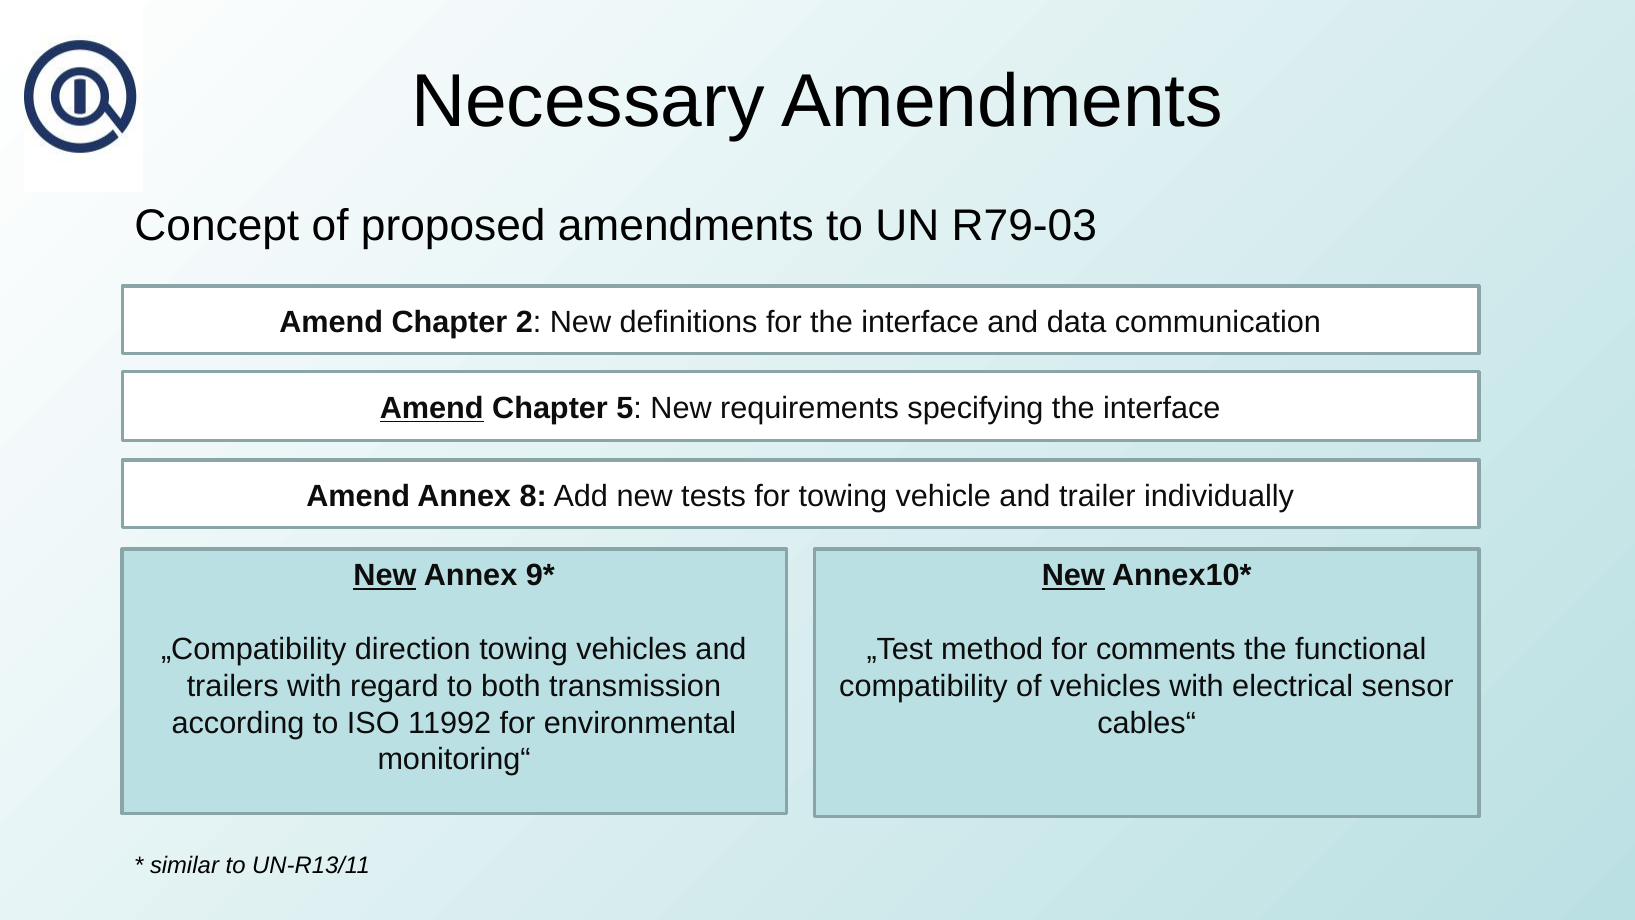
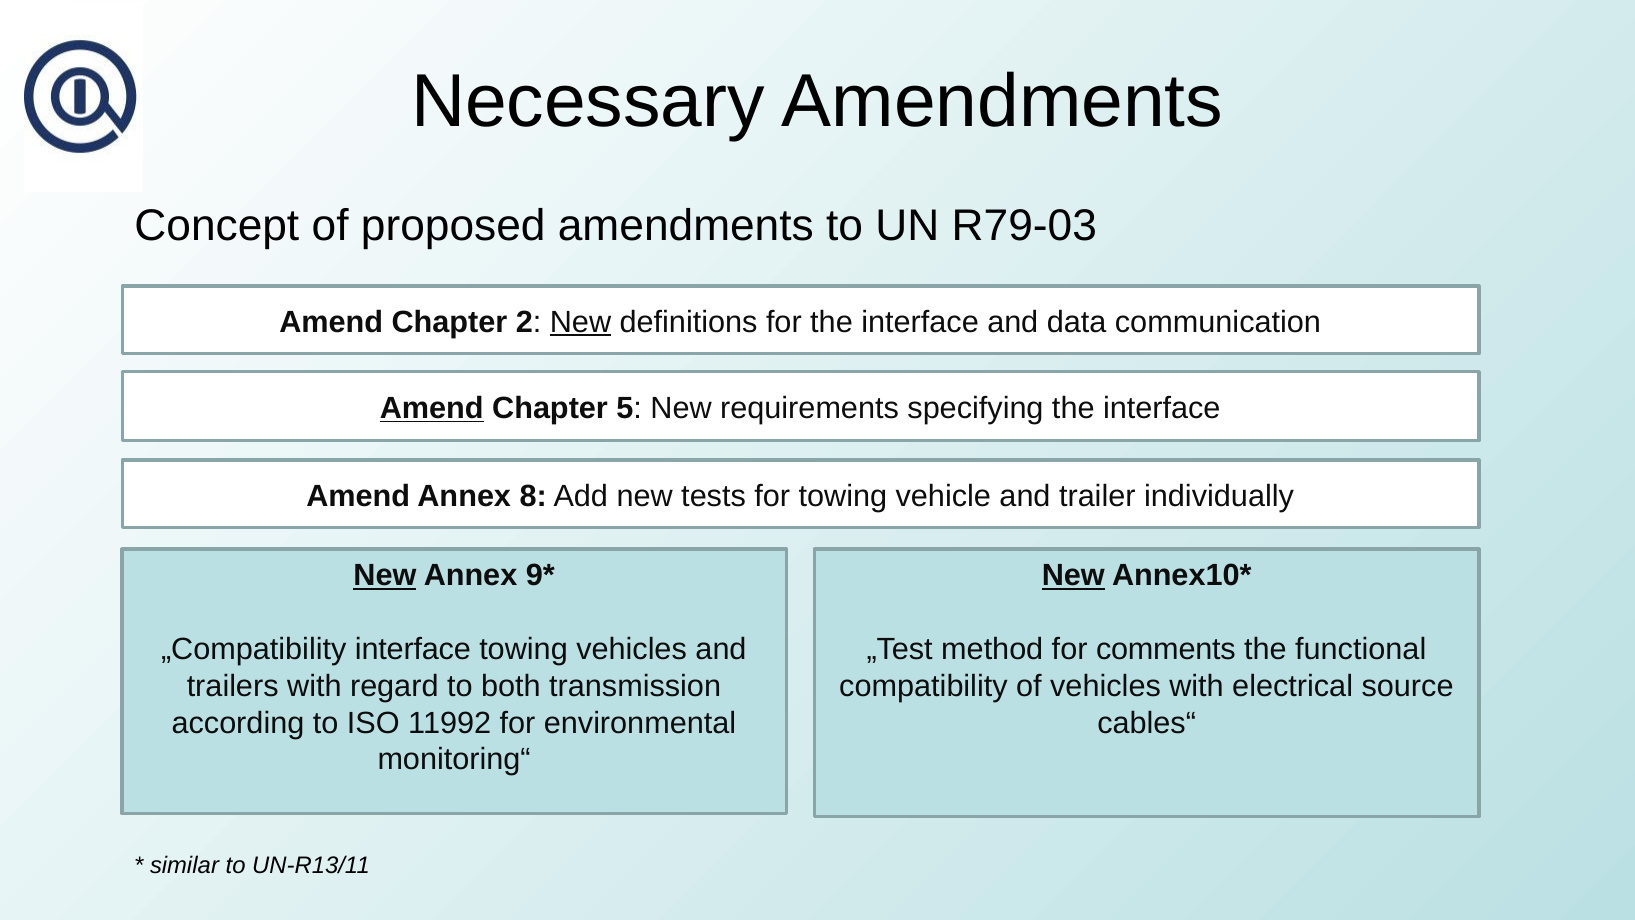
New underline: none -> present (581, 322)
„Compatibility direction: direction -> interface (413, 649)
sensor: sensor -> source (1408, 686)
